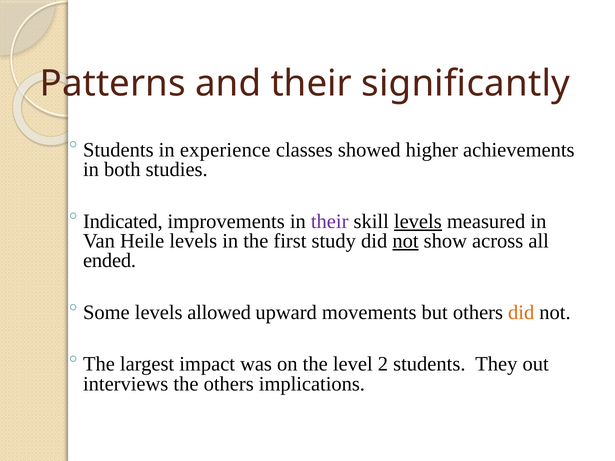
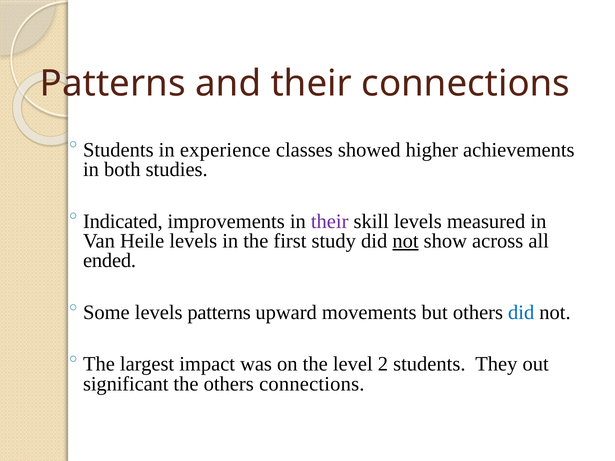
their significantly: significantly -> connections (466, 84)
levels underline: present -> none (418, 221)
levels allowed: allowed -> patterns (219, 313)
did colour: orange -> blue (521, 313)
interviews: interviews -> significant (126, 384)
others implications: implications -> connections (312, 384)
